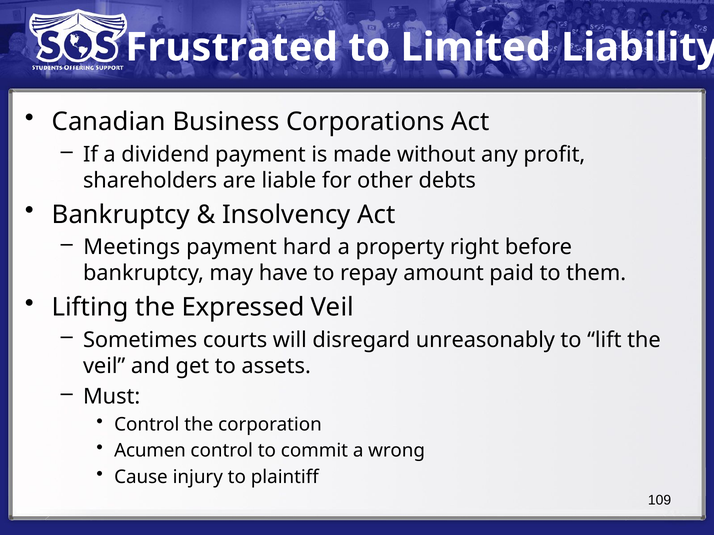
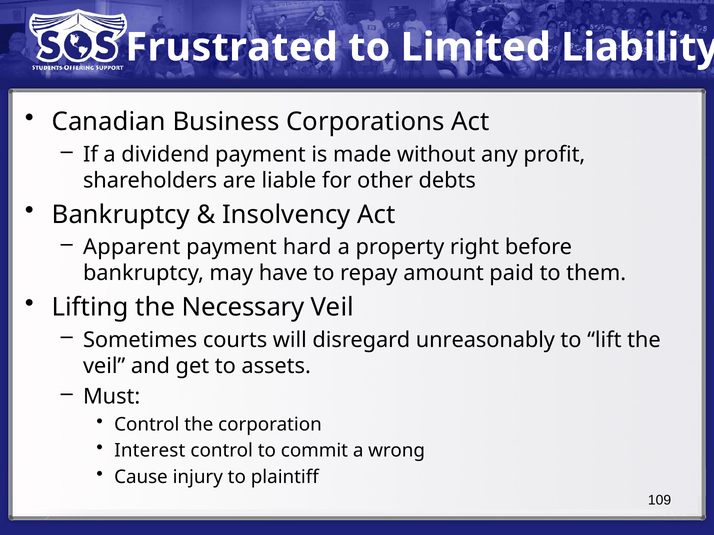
Meetings: Meetings -> Apparent (132, 247)
Expressed: Expressed -> Necessary (243, 308)
Acumen: Acumen -> Interest (150, 451)
